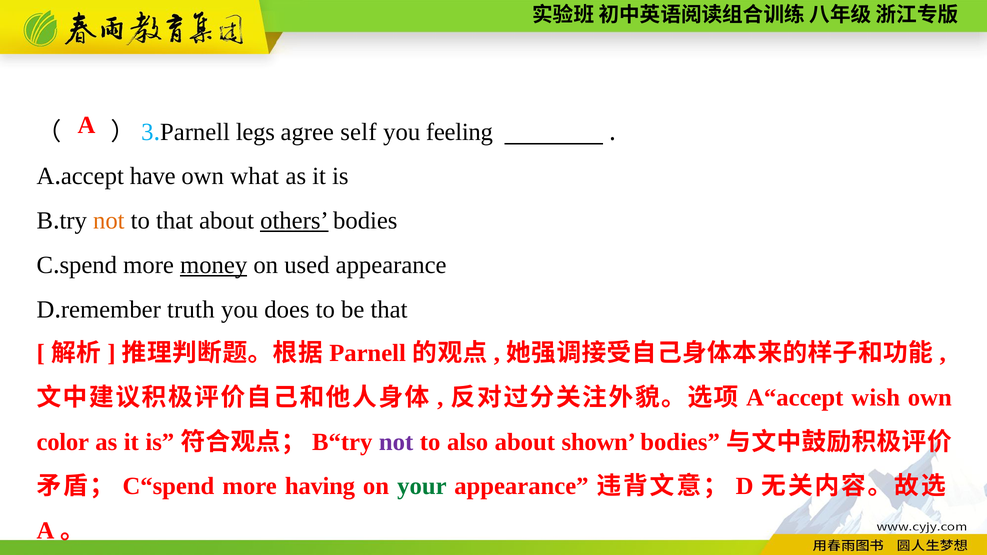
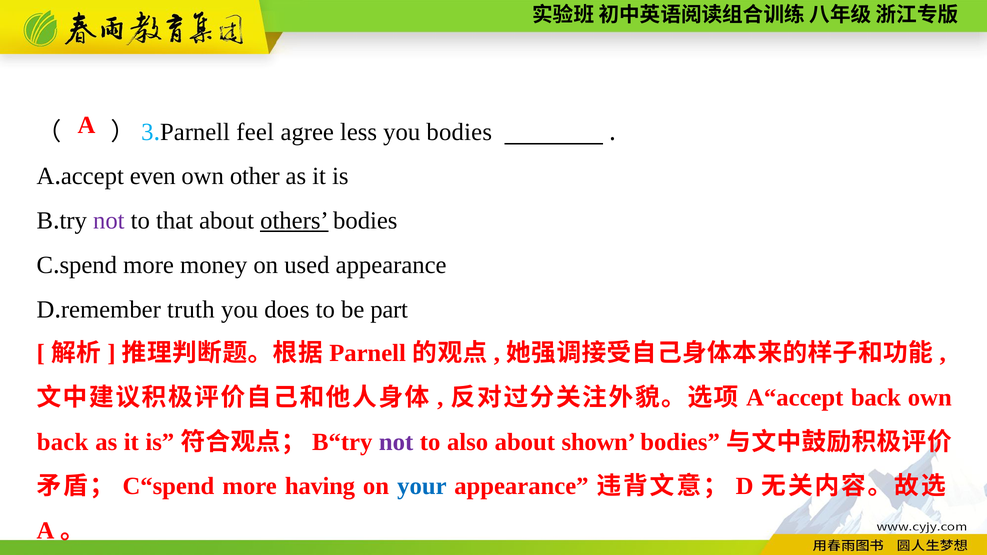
legs: legs -> feel (255, 132)
self: self -> less (359, 132)
you feeling: feeling -> bodies (459, 132)
have: have -> even (153, 176)
what: what -> other (255, 176)
not colour: orange -> purple (109, 221)
money underline: present -> none (214, 265)
be that: that -> part (389, 310)
wish: wish -> back (876, 398)
color: color -> back (63, 442)
your colour: green -> blue (422, 487)
